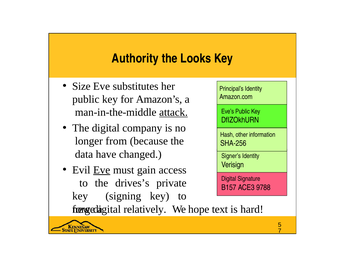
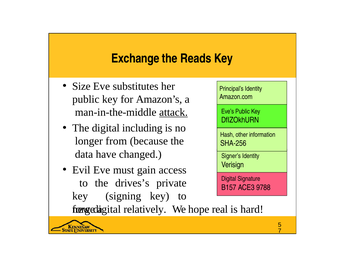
Authority: Authority -> Exchange (135, 58)
Looks: Looks -> Reads (196, 58)
company: company -> including (142, 128)
Eve underline: present -> none (102, 170)
text: text -> real (220, 209)
